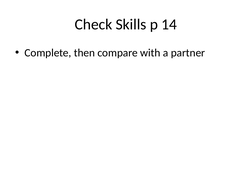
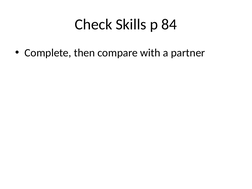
14: 14 -> 84 (169, 24)
